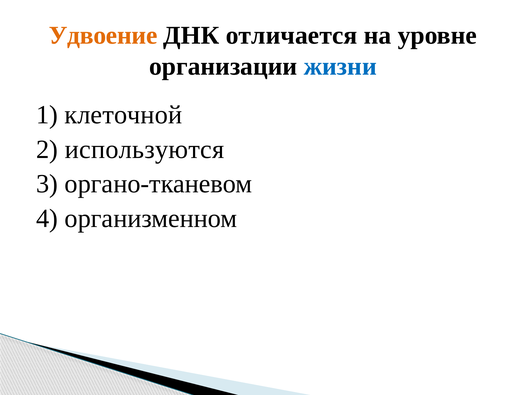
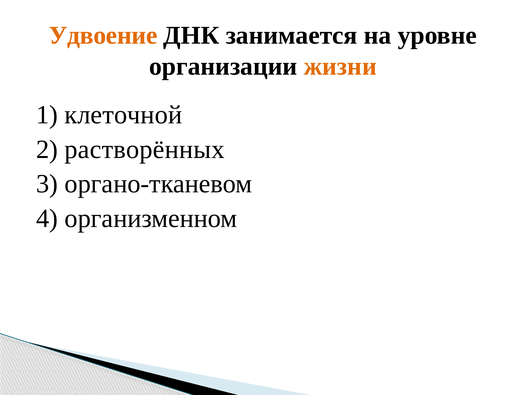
отличается: отличается -> занимается (292, 36)
жизни colour: blue -> orange (340, 66)
используются: используются -> растворённых (145, 149)
